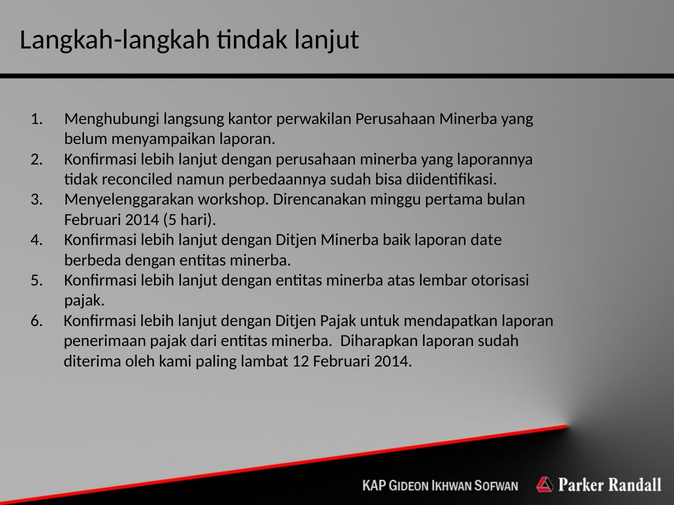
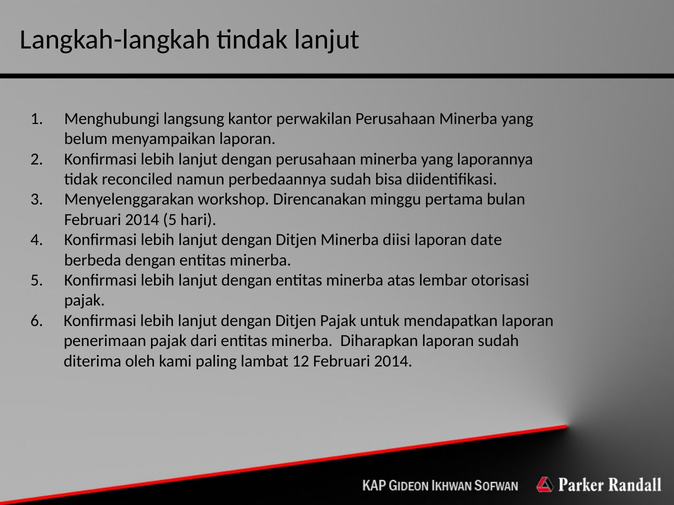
baik: baik -> diisi (397, 240)
